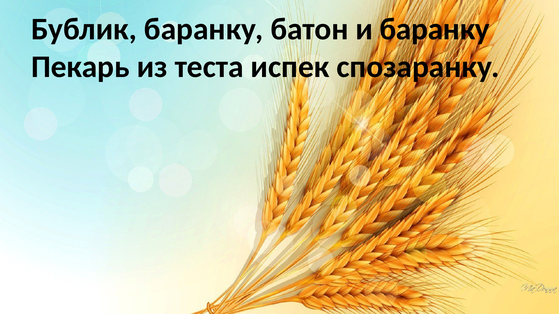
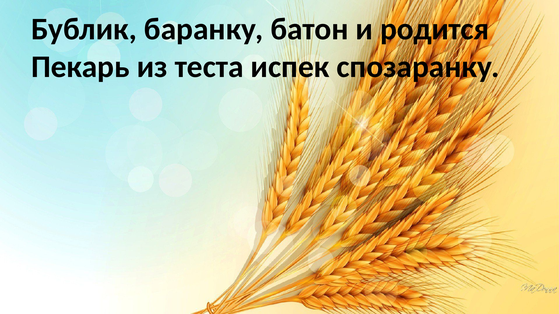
и баранку: баранку -> родится (435, 29)
